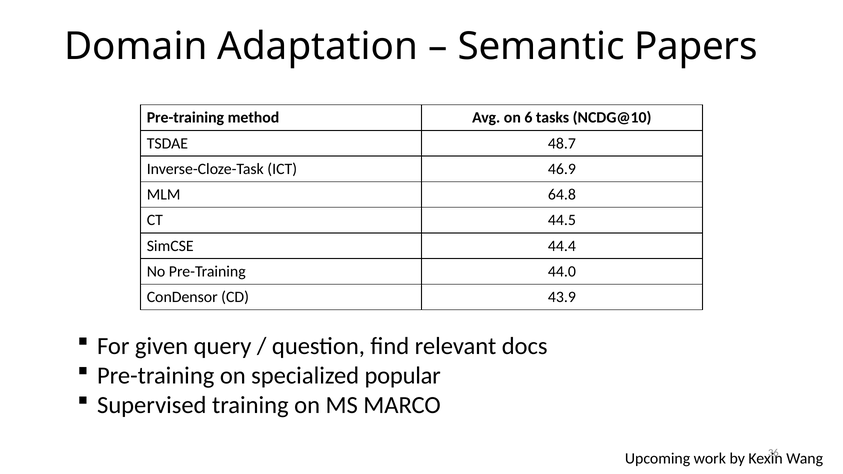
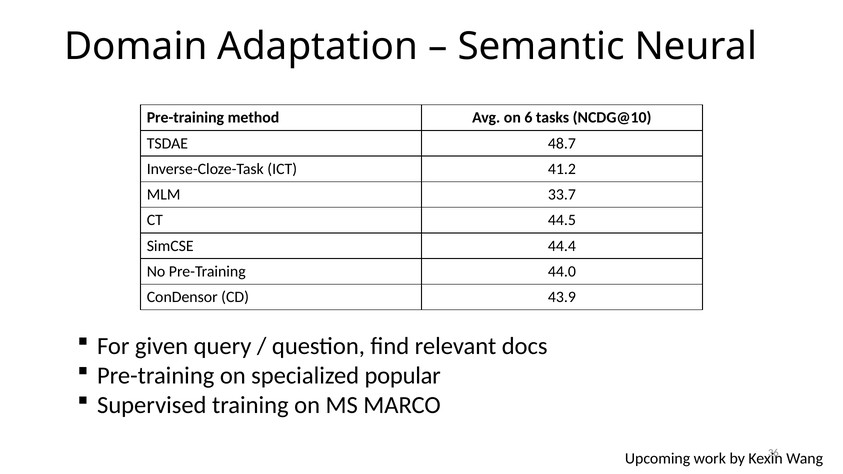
Papers: Papers -> Neural (696, 47)
46.9: 46.9 -> 41.2 (562, 169)
64.8: 64.8 -> 33.7 (562, 195)
